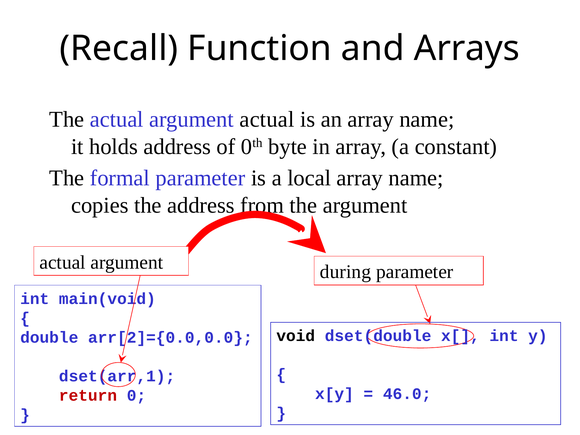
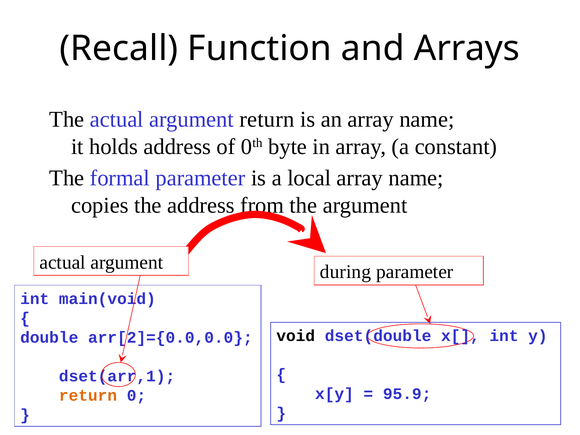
argument actual: actual -> return (267, 120)
46.0: 46.0 -> 95.9 (407, 394)
return colour: red -> orange (88, 396)
